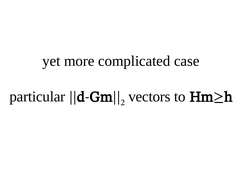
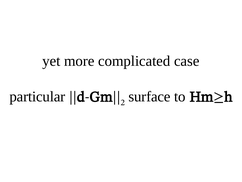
vectors: vectors -> surface (149, 96)
